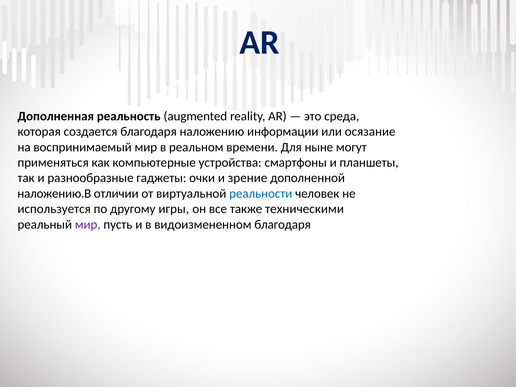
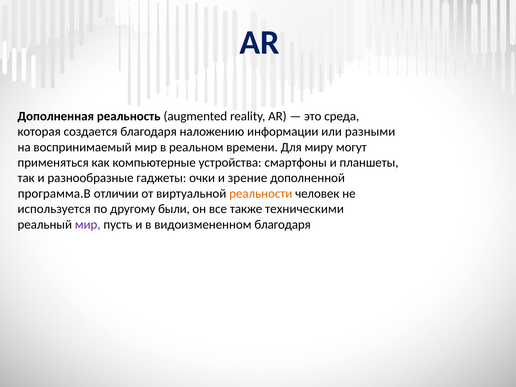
осязание: осязание -> разными (370, 132)
ныне: ныне -> миру (319, 147)
наложению.В: наложению.В -> программа.В (54, 194)
реальности colour: blue -> orange (261, 194)
игры: игры -> были (174, 209)
